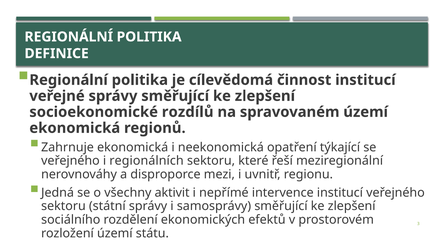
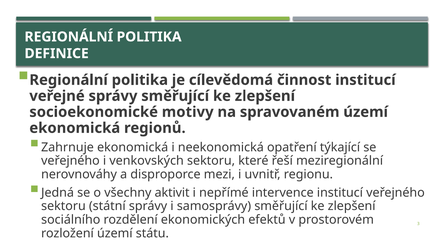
rozdílů: rozdílů -> motivy (188, 112)
regionálních: regionálních -> venkovských (147, 161)
